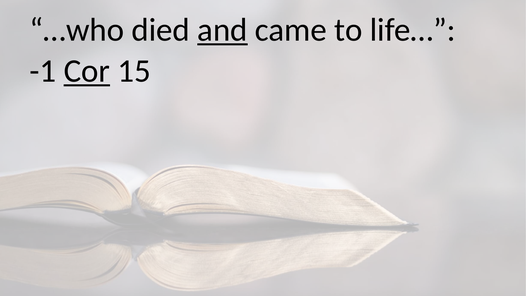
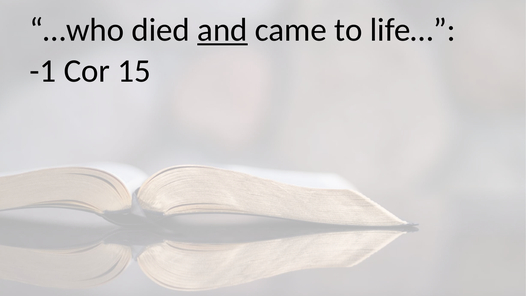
Cor underline: present -> none (87, 71)
